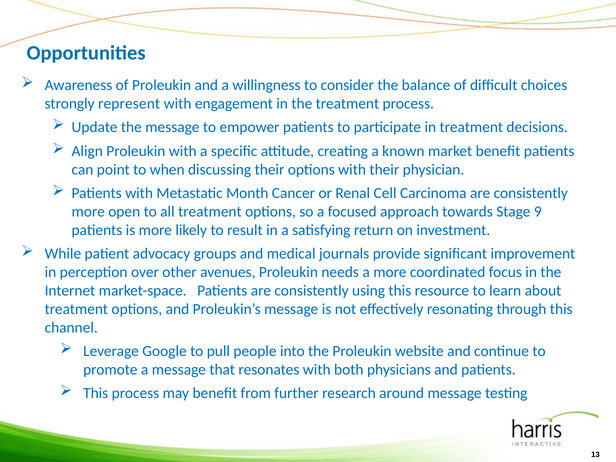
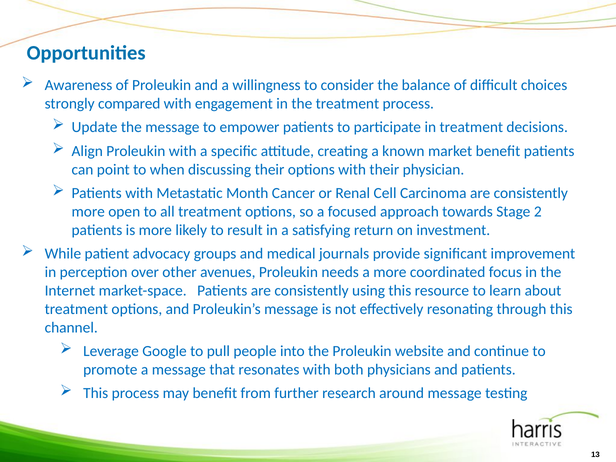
represent: represent -> compared (129, 104)
9: 9 -> 2 (538, 212)
